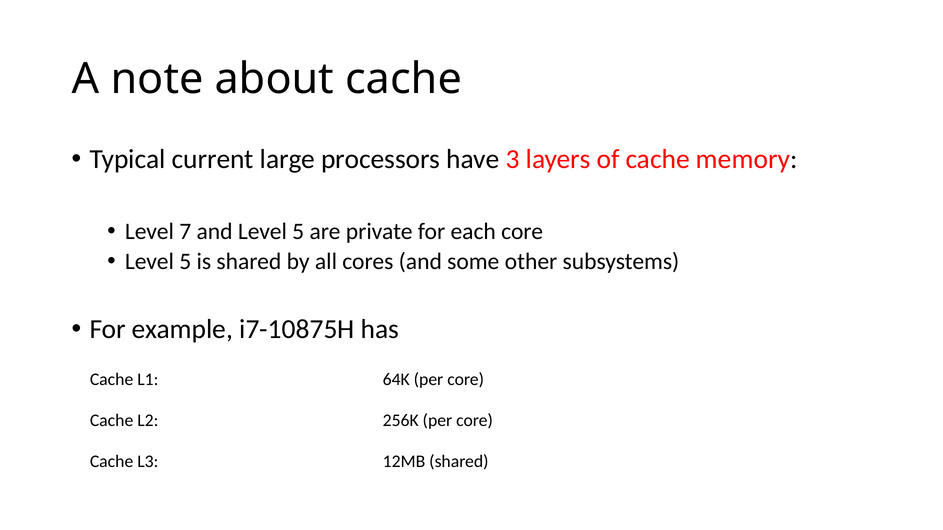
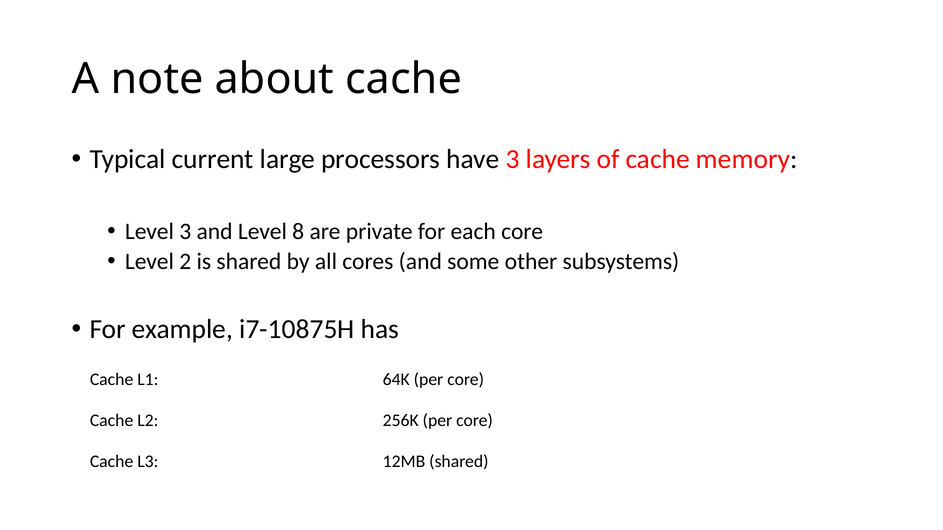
Level 7: 7 -> 3 (185, 231)
and Level 5: 5 -> 8 (298, 231)
5: 5 -> 2 (185, 262)
